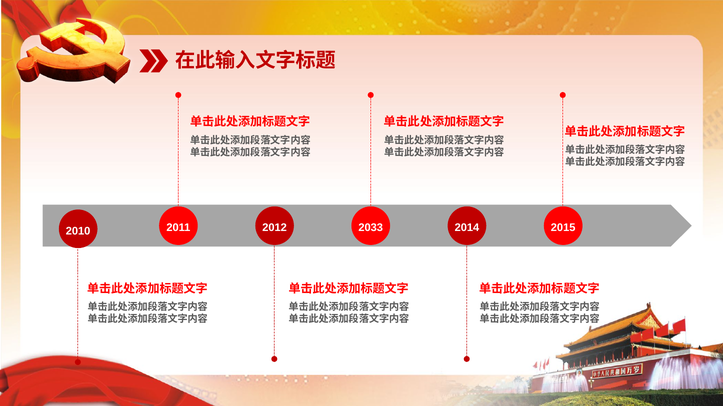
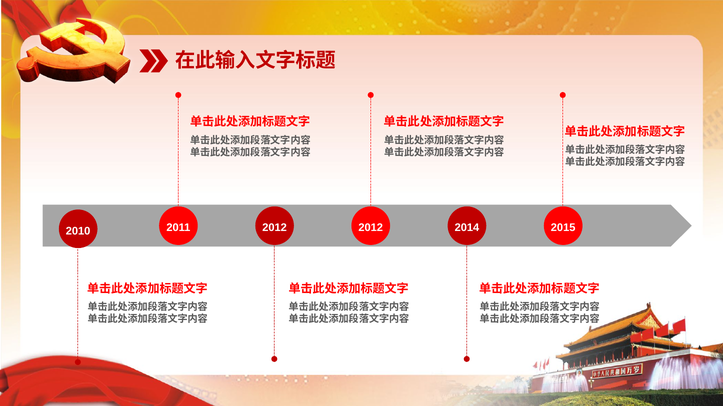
2033: 2033 -> 2012 (371, 228)
